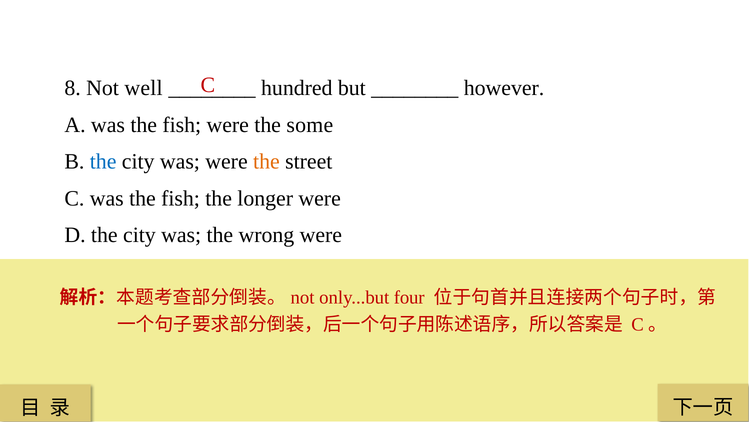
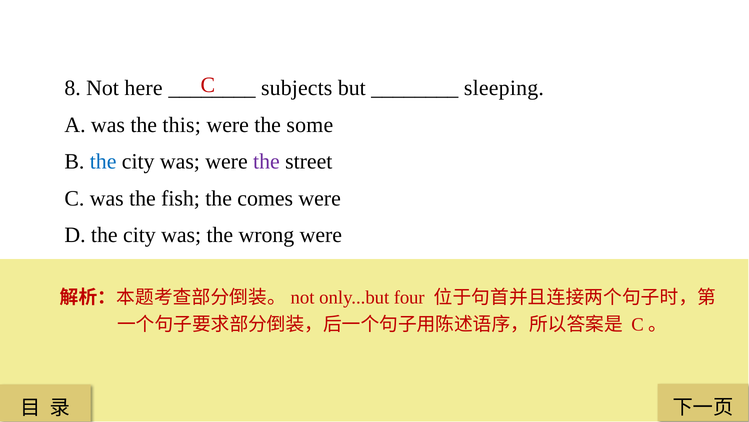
well: well -> here (144, 88)
hundred: hundred -> subjects (297, 88)
however: however -> sleeping (504, 88)
A was the fish: fish -> this (182, 125)
the colour: orange -> purple (266, 161)
longer: longer -> comes (265, 198)
